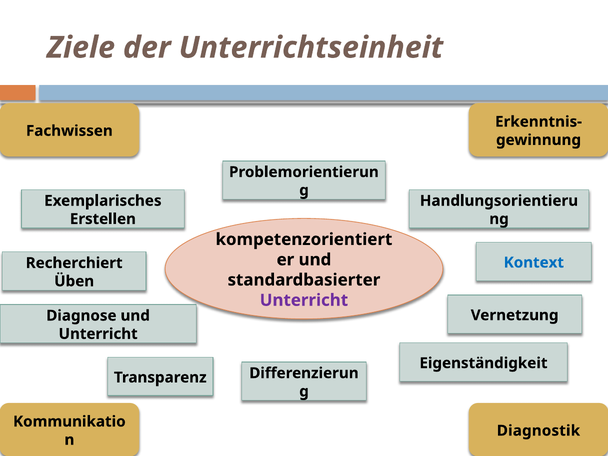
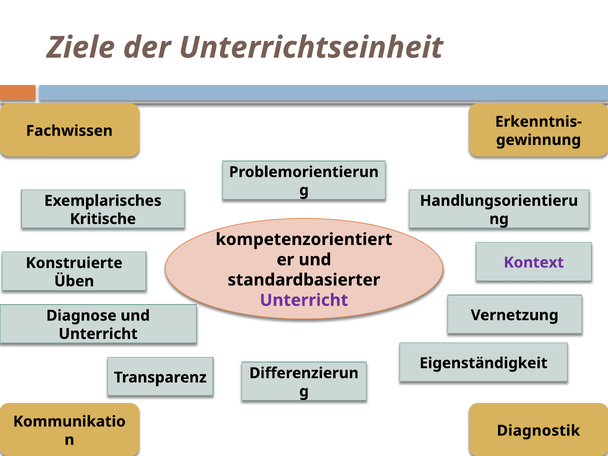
Erstellen: Erstellen -> Kritische (103, 219)
Kontext colour: blue -> purple (534, 263)
Recherchiert: Recherchiert -> Konstruierte (74, 263)
